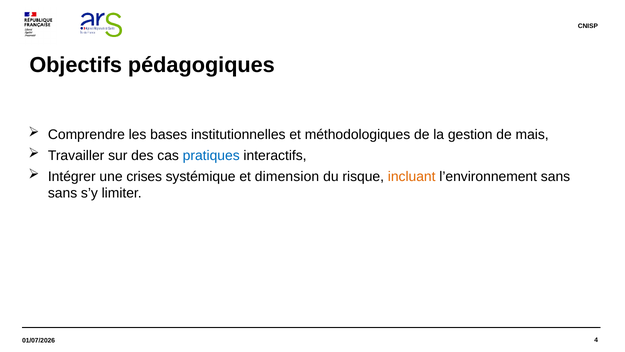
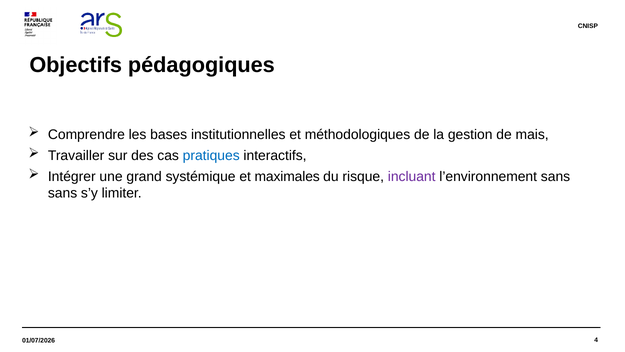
crises: crises -> grand (144, 176)
dimension: dimension -> maximales (287, 176)
incluant colour: orange -> purple (412, 176)
